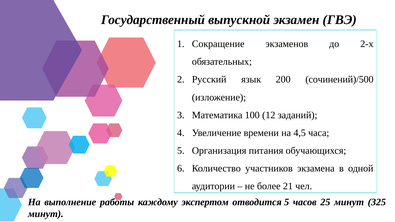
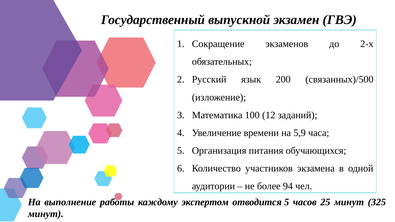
сочинений)/500: сочинений)/500 -> связанных)/500 (339, 80)
4,5: 4,5 -> 5,9 (300, 133)
21: 21 -> 94 (288, 186)
